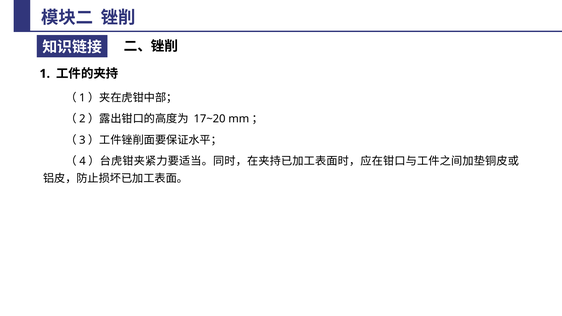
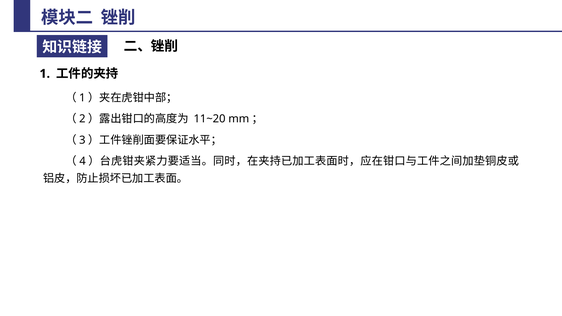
17~20: 17~20 -> 11~20 (210, 119)
